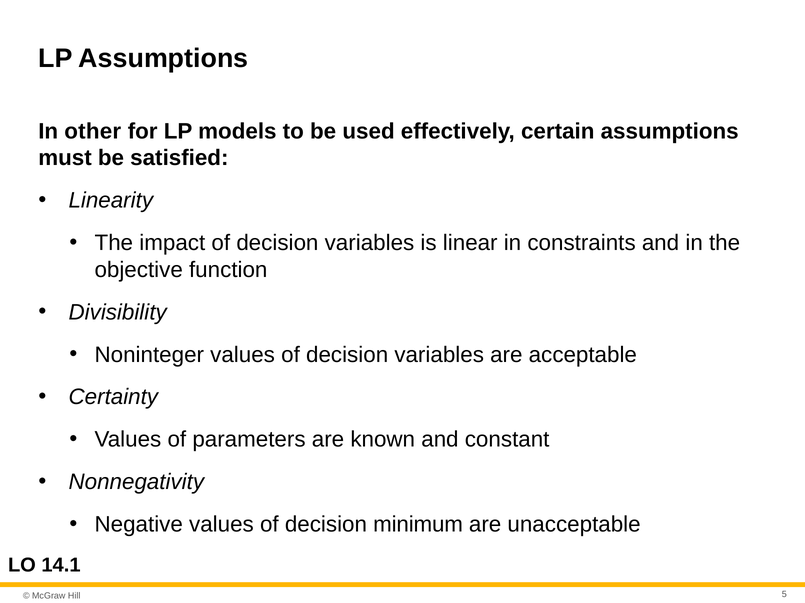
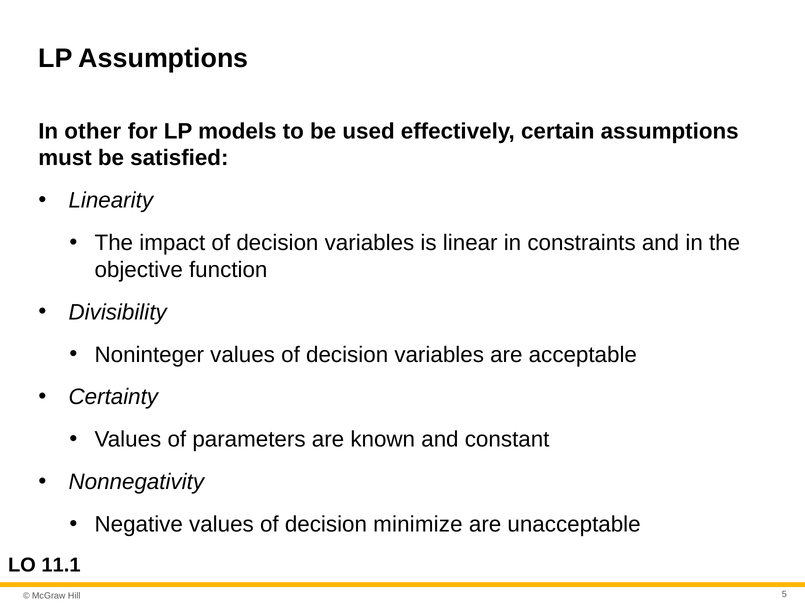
minimum: minimum -> minimize (418, 525)
14.1: 14.1 -> 11.1 (61, 566)
